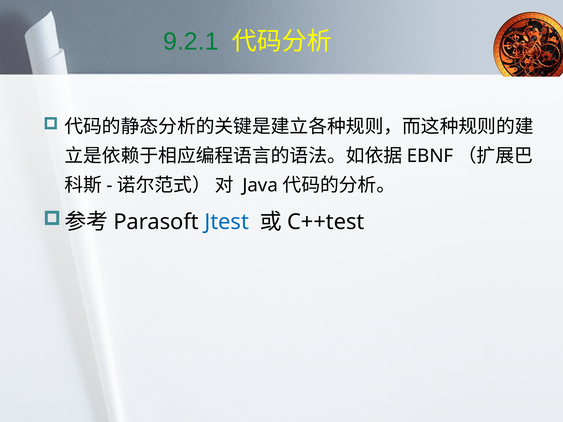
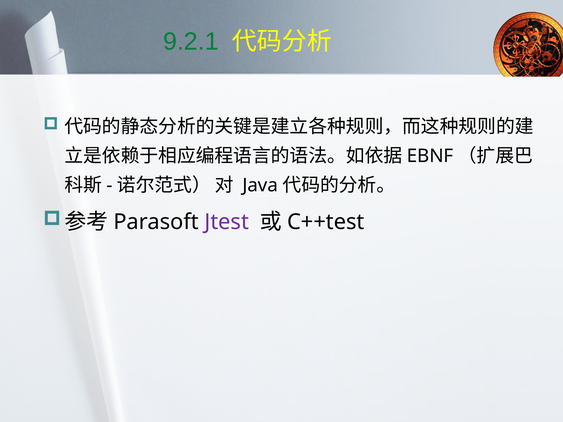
Jtest colour: blue -> purple (227, 222)
